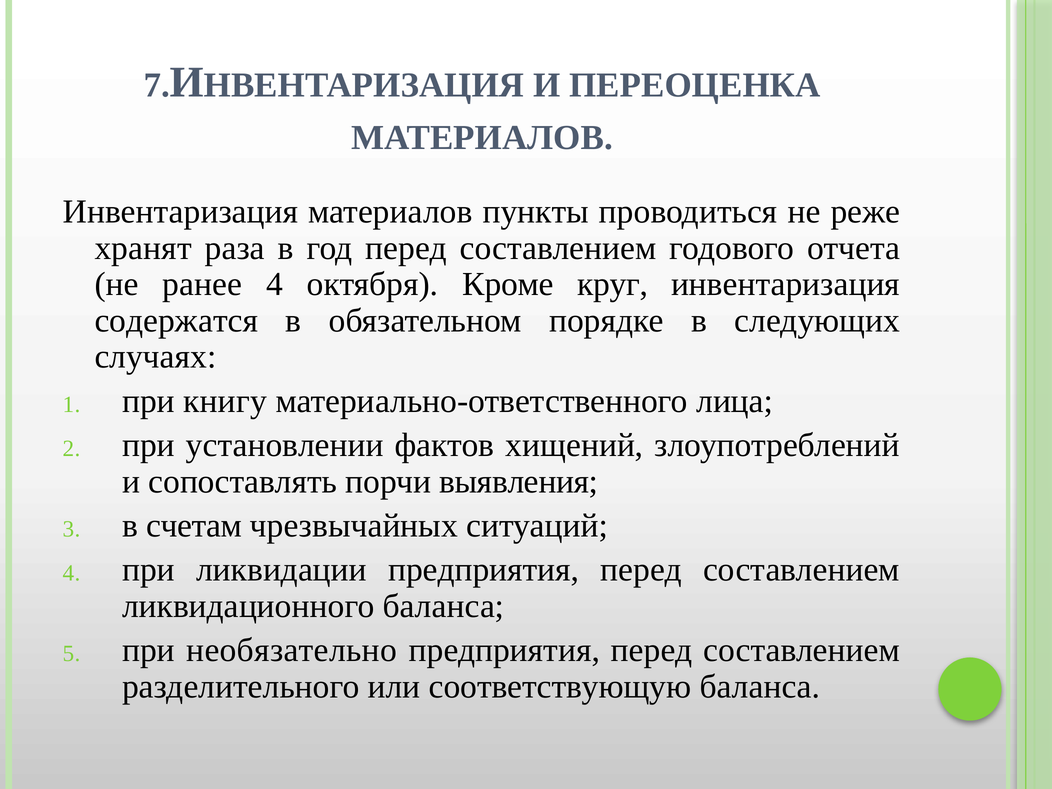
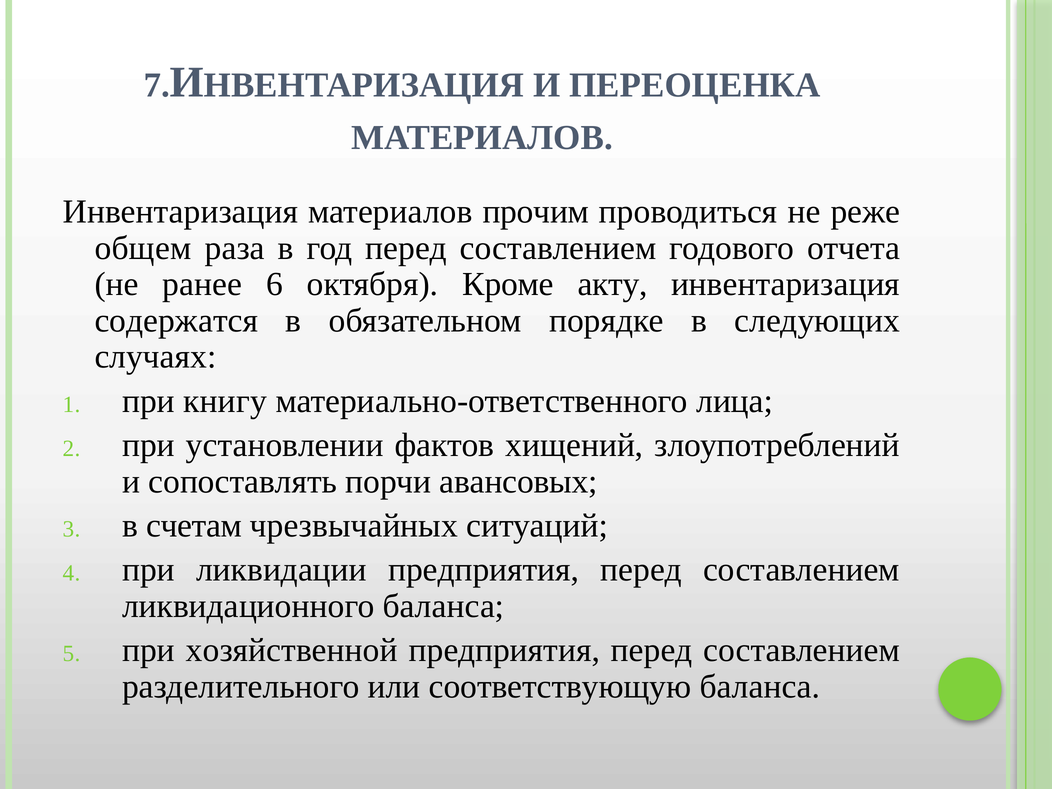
пункты: пункты -> прочим (536, 212)
хранят: хранят -> общем (143, 248)
ранее 4: 4 -> 6 (275, 284)
круг: круг -> акту (613, 284)
выявления: выявления -> авансовых (519, 481)
необязательно: необязательно -> хозяйственной (292, 650)
